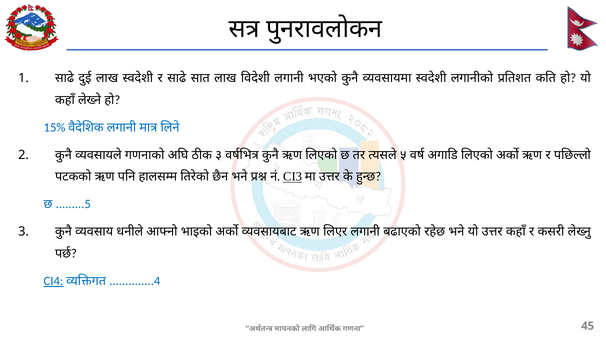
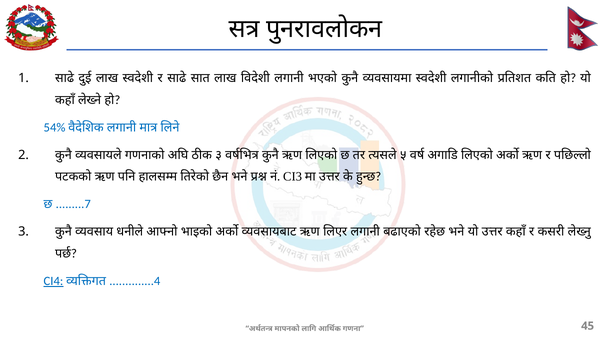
15%: 15% -> 54% (55, 127)
CI3 underline: present -> none (293, 177)
.........5: .........5 -> .........7 (73, 204)
